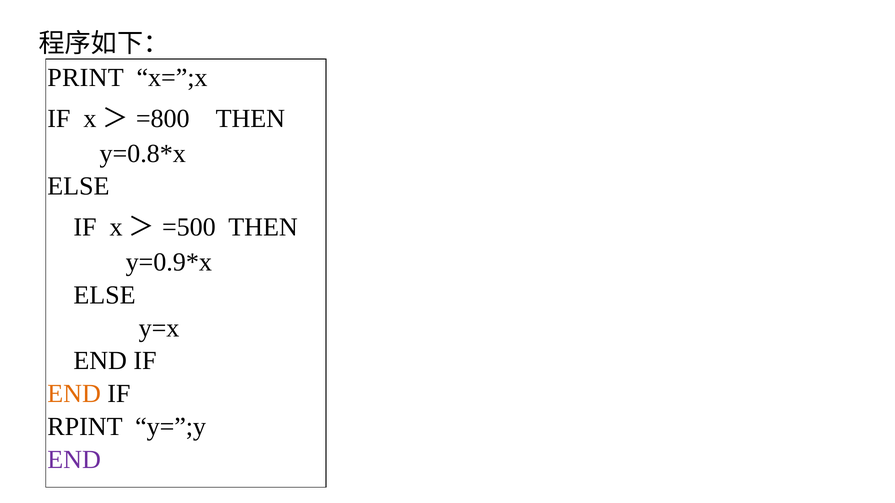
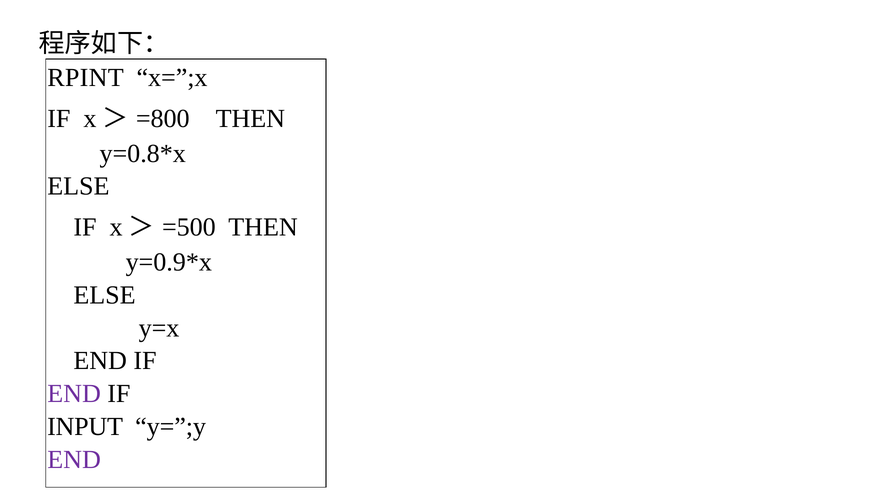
PRINT: PRINT -> RPINT (86, 78)
END colour: orange -> purple (74, 394)
RPINT: RPINT -> INPUT (85, 427)
